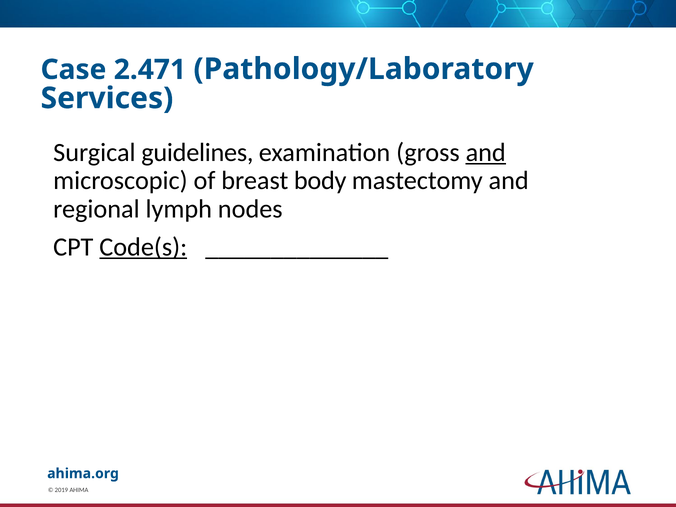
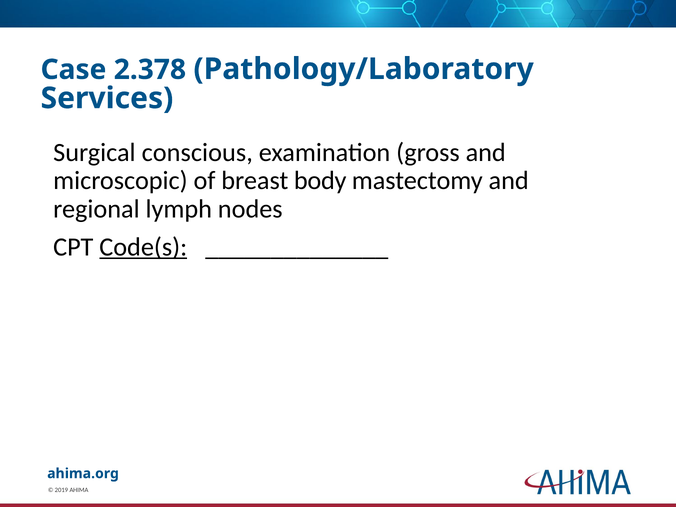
2.471: 2.471 -> 2.378 (150, 70)
guidelines: guidelines -> conscious (197, 152)
and underline: present -> none (486, 152)
